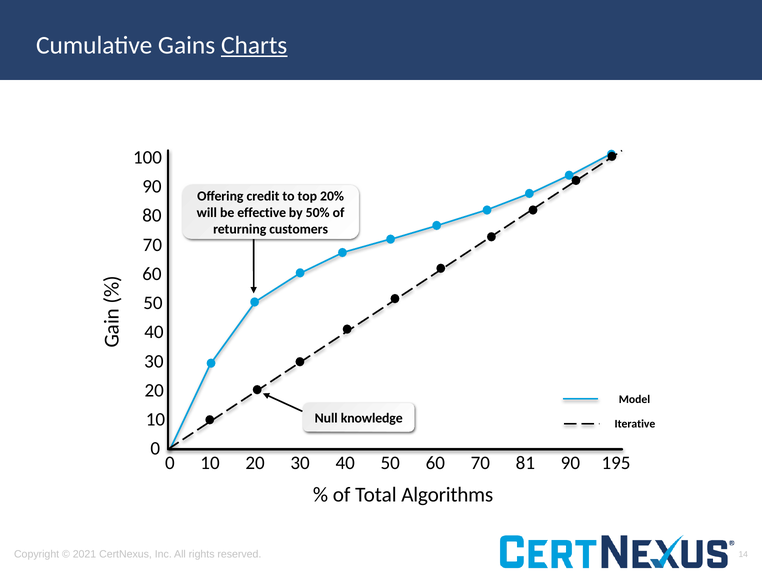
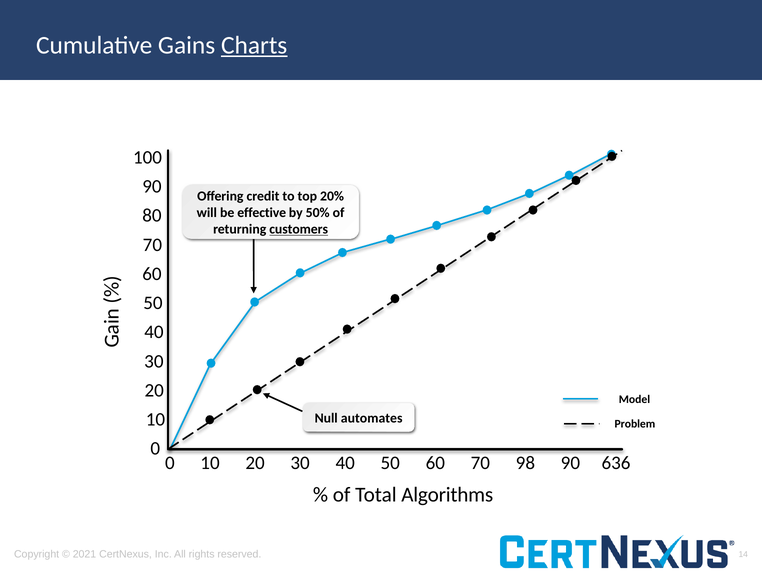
customers underline: none -> present (299, 229)
knowledge: knowledge -> automates (372, 418)
Iterative: Iterative -> Problem (635, 424)
81: 81 -> 98 (525, 463)
195: 195 -> 636 (616, 463)
